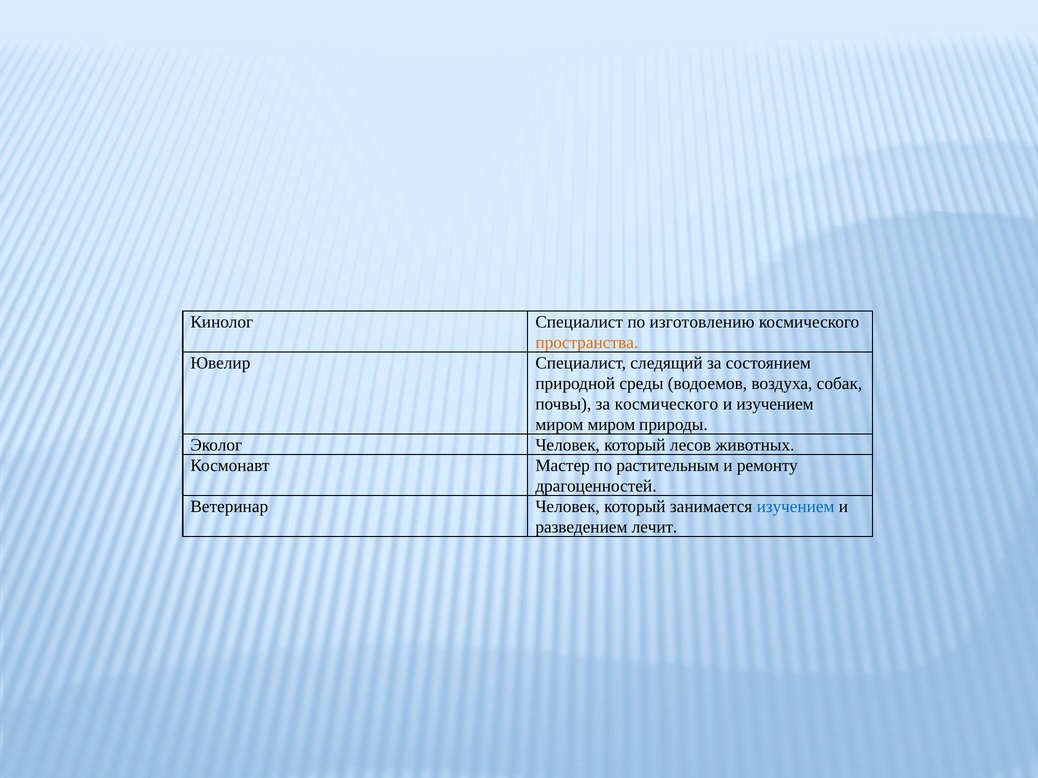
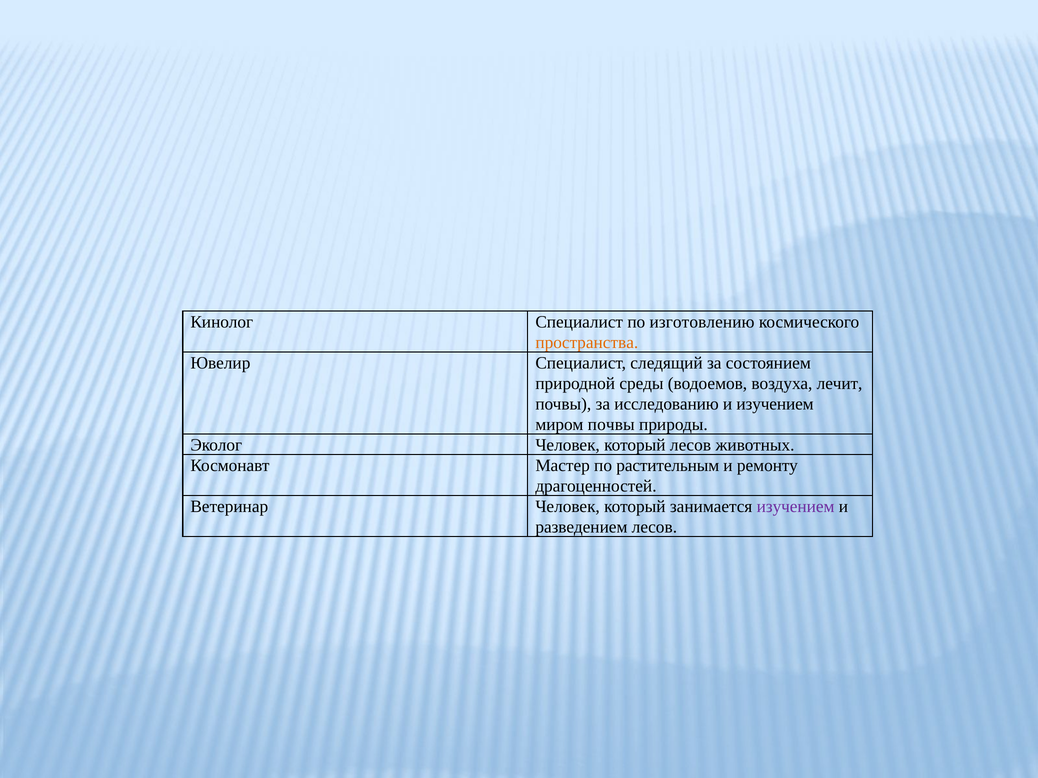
собак: собак -> лечит (840, 384)
за космического: космического -> исследованию (667, 404)
миром миром: миром -> почвы (611, 425)
изучением colour: blue -> purple (796, 507)
разведением лечит: лечит -> лесов (654, 527)
